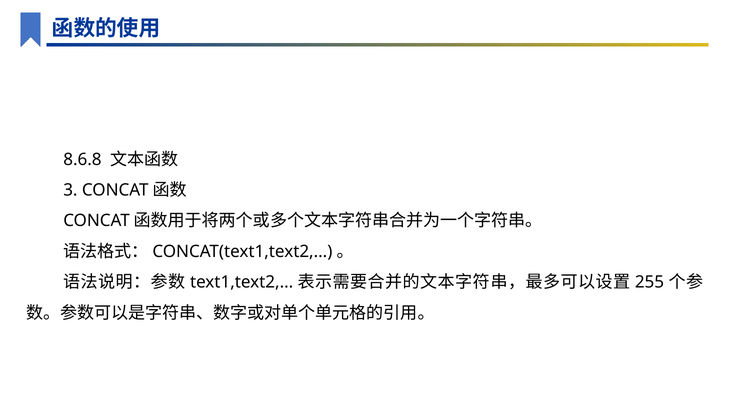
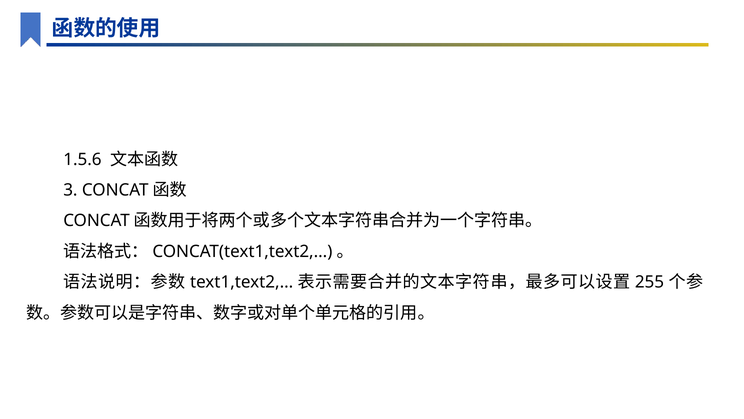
8.6.8: 8.6.8 -> 1.5.6 (82, 159)
